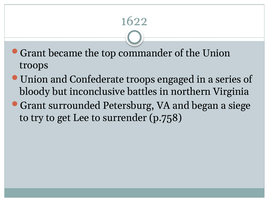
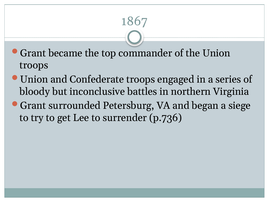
1622: 1622 -> 1867 (134, 21)
p.758: p.758 -> p.736 (166, 118)
